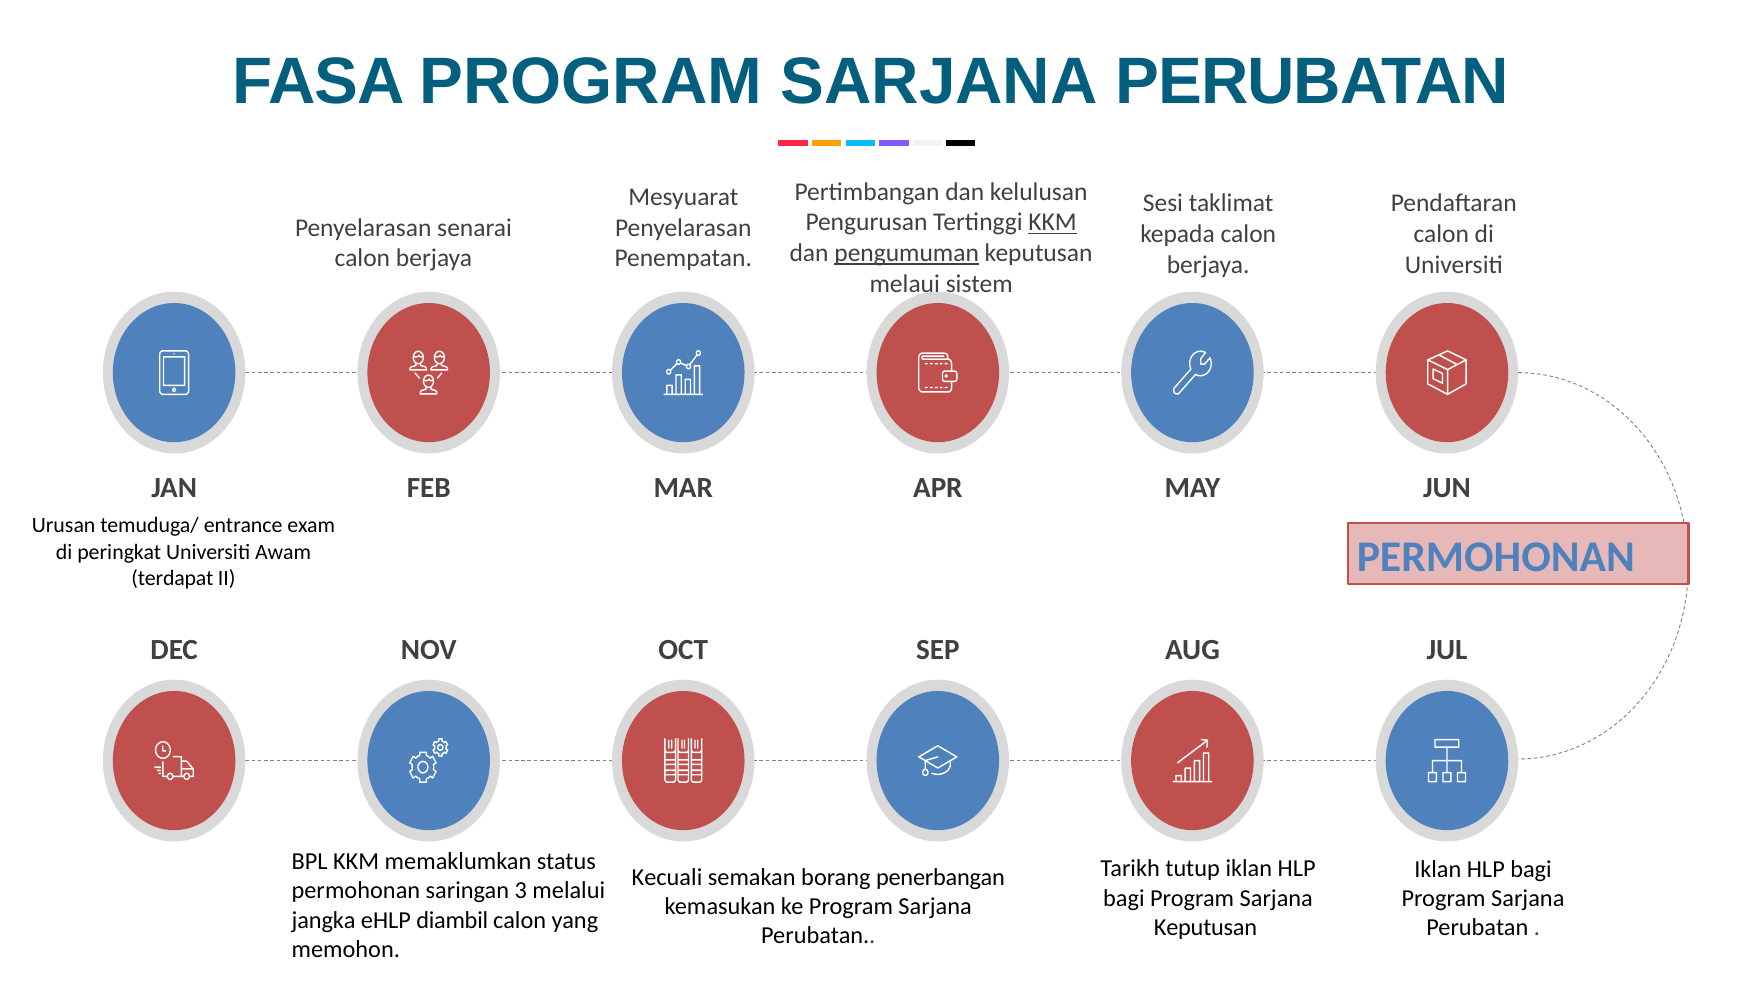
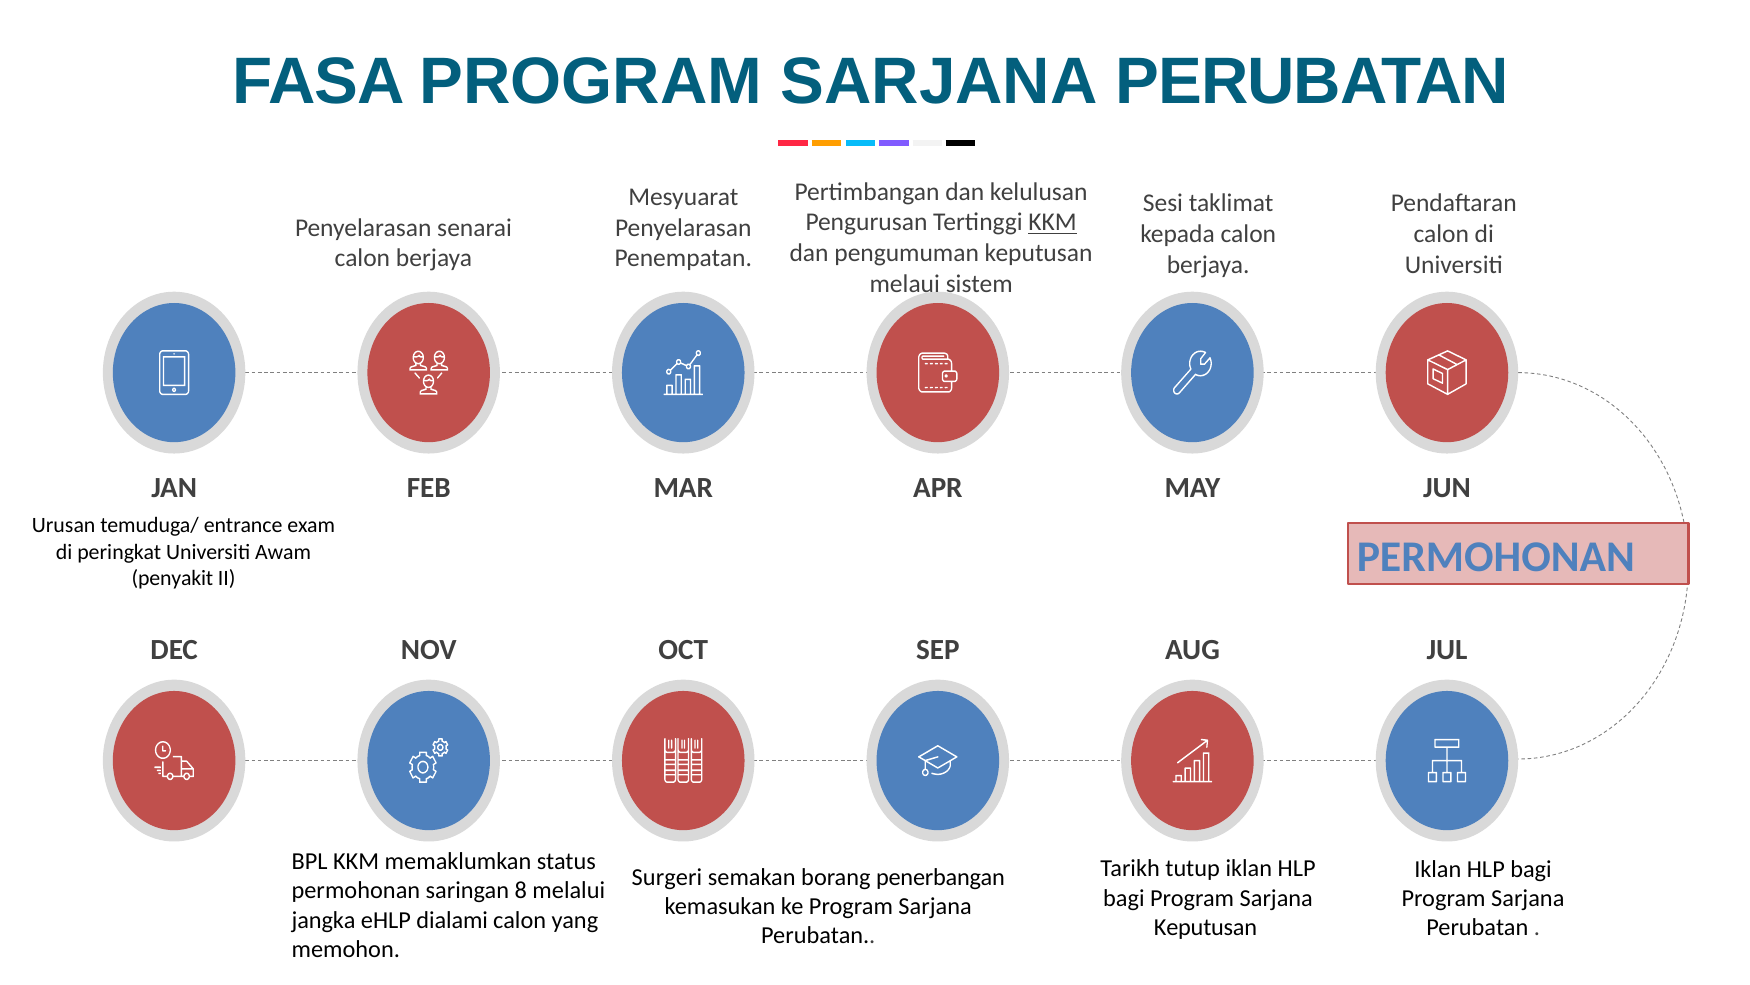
pengumuman underline: present -> none (907, 253)
terdapat: terdapat -> penyakit (172, 578)
Kecuali: Kecuali -> Surgeri (667, 877)
3: 3 -> 8 (521, 890)
diambil: diambil -> dialami (452, 919)
